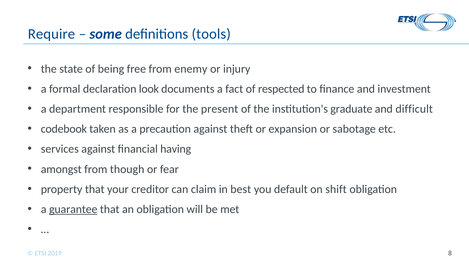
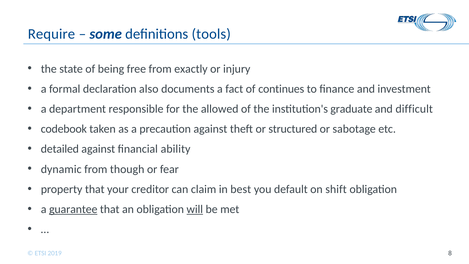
enemy: enemy -> exactly (191, 69)
look: look -> also (149, 89)
respected: respected -> continues (281, 89)
present: present -> allowed (220, 109)
expansion: expansion -> structured (293, 129)
services: services -> detailed (60, 149)
having: having -> ability (176, 149)
amongst: amongst -> dynamic (61, 169)
will underline: none -> present (195, 209)
